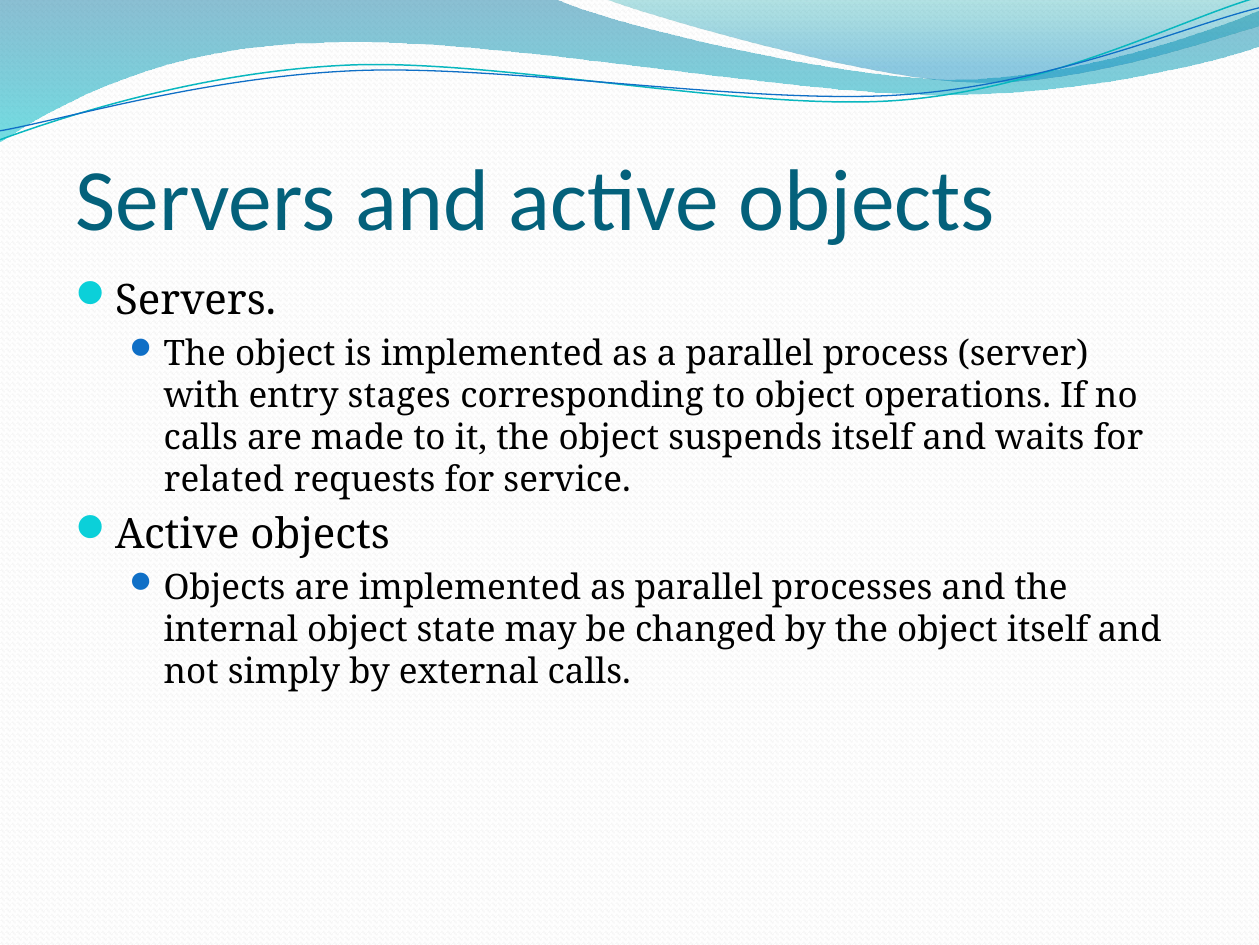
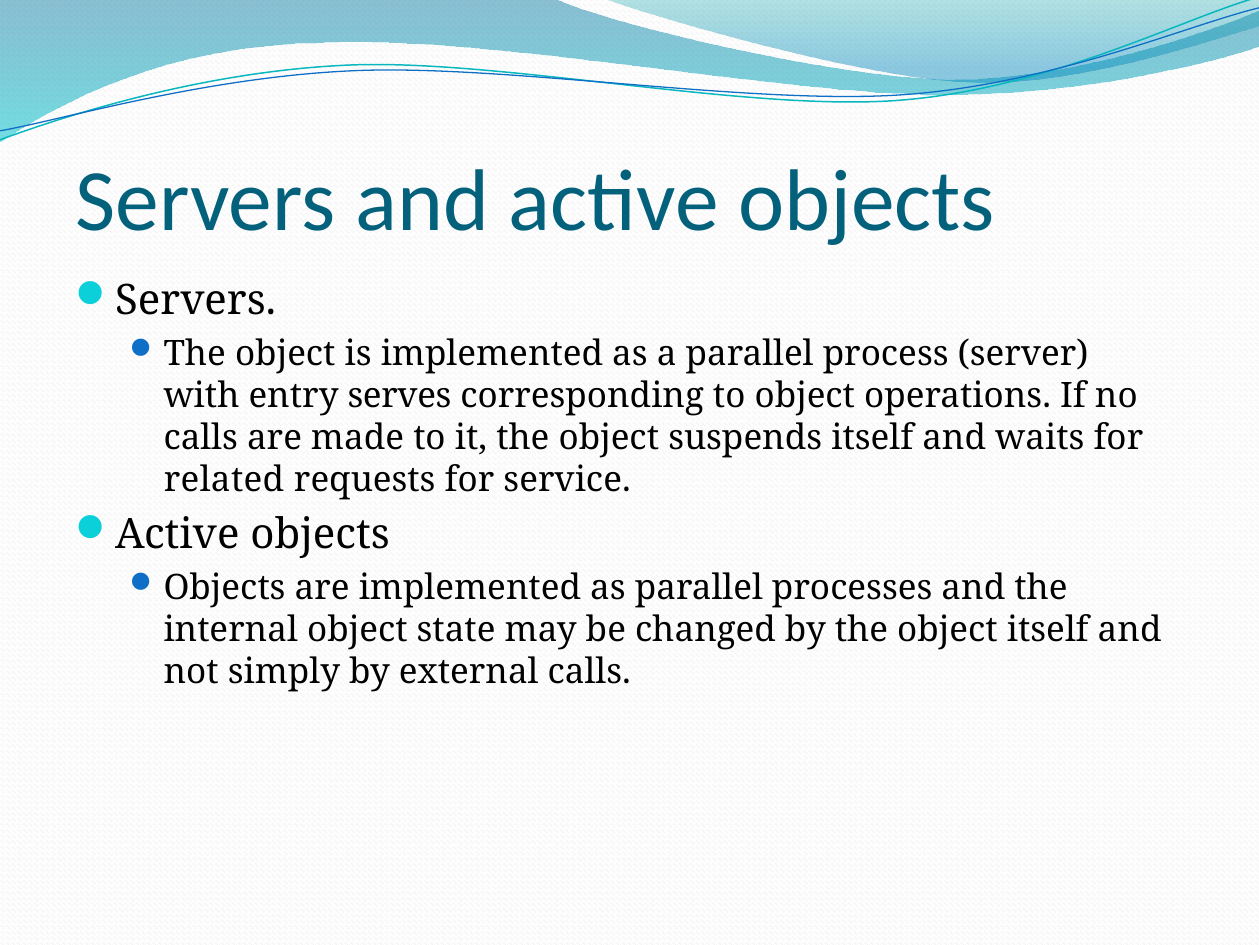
stages: stages -> serves (400, 395)
